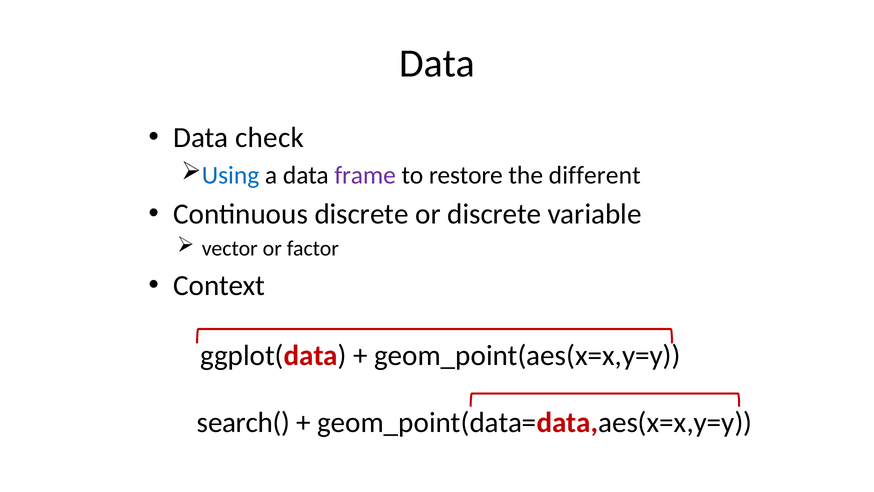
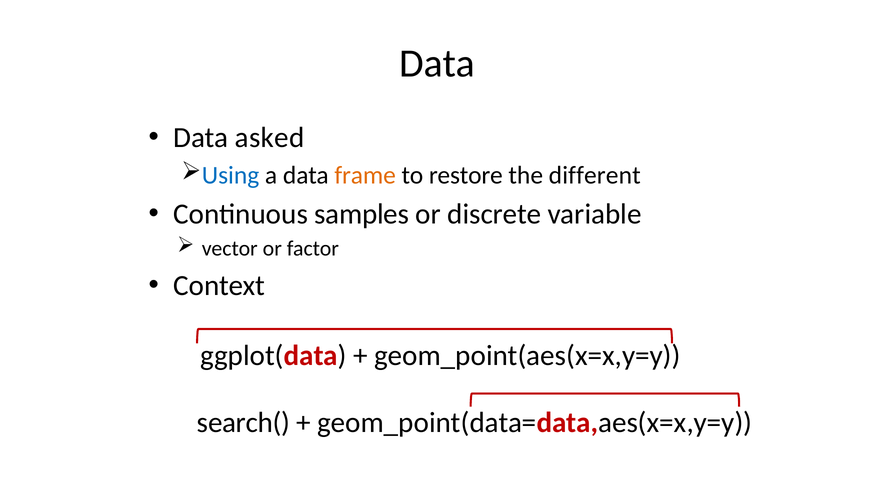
check: check -> asked (270, 138)
frame colour: purple -> orange (365, 175)
Continuous discrete: discrete -> samples (362, 214)
